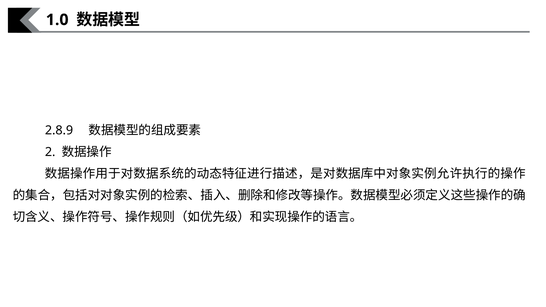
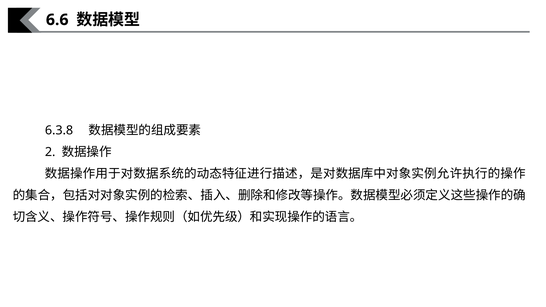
1.0: 1.0 -> 6.6 (57, 20)
2.8.9: 2.8.9 -> 6.3.8 (59, 131)
